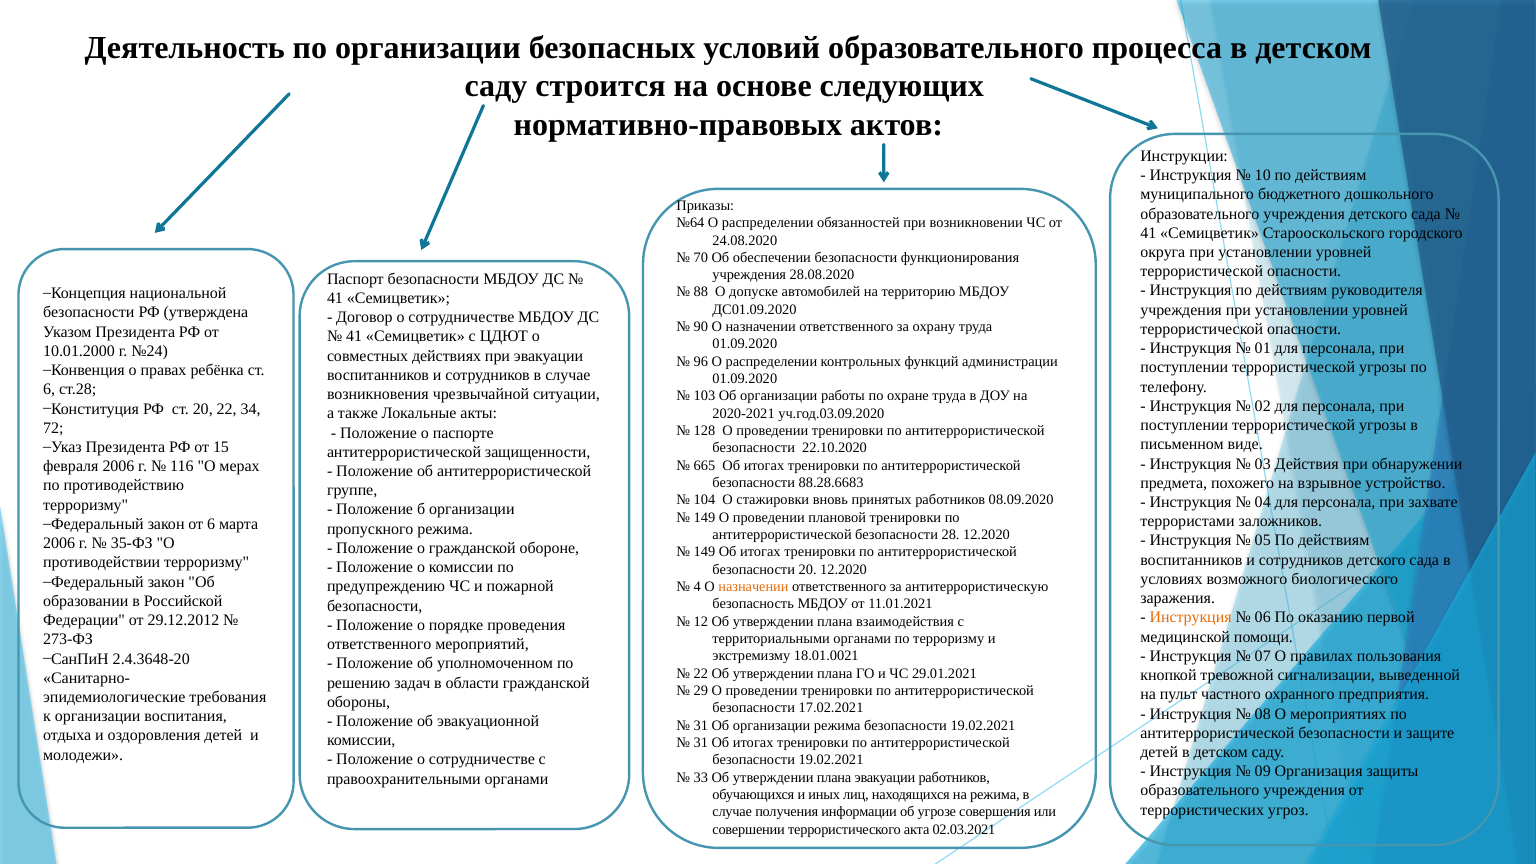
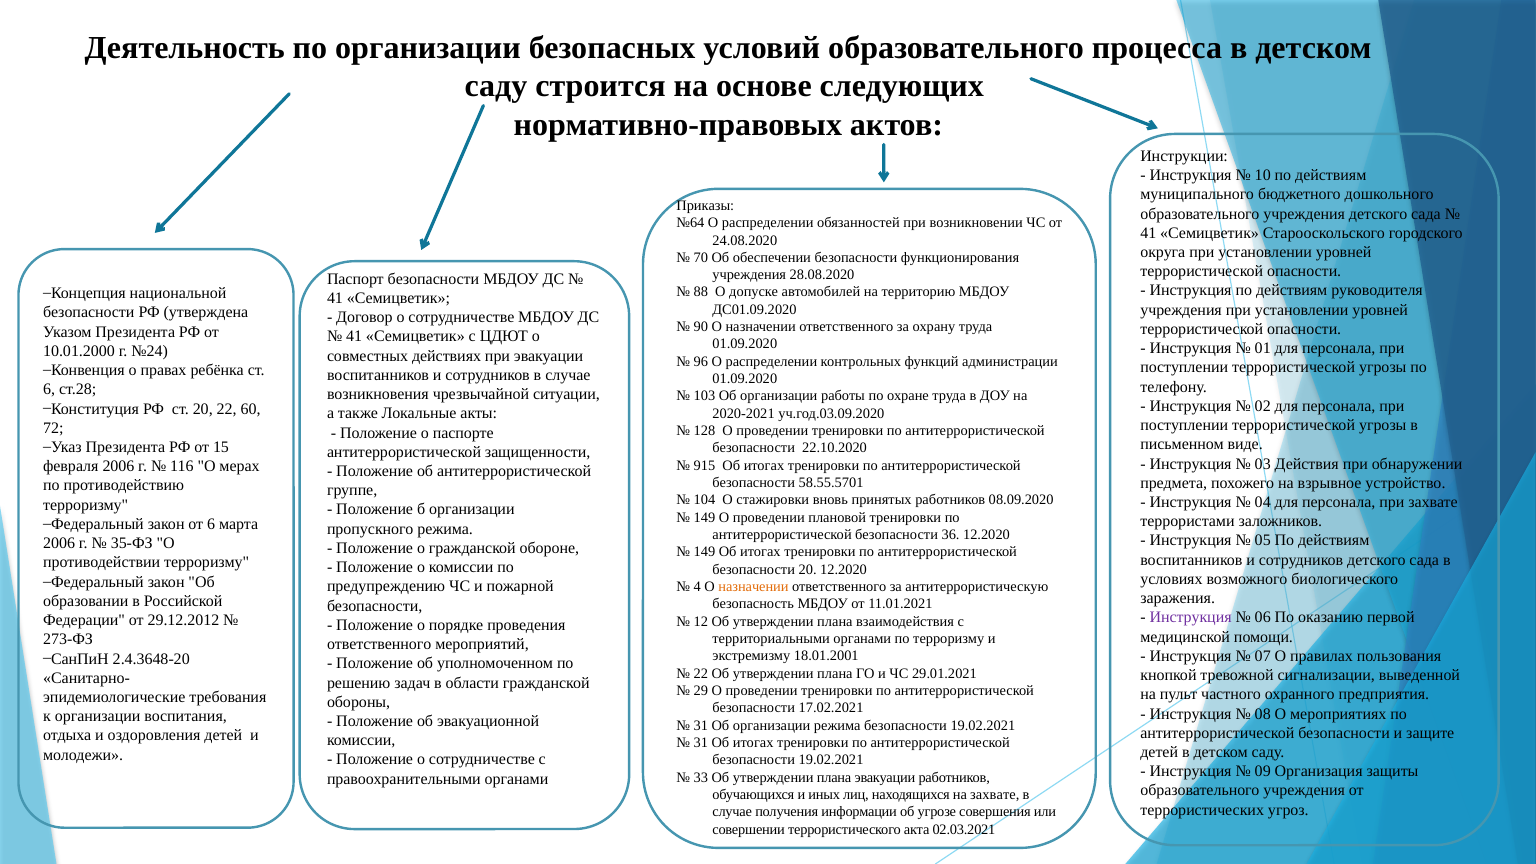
34: 34 -> 60 (251, 409)
665: 665 -> 915 (705, 465)
88.28.6683: 88.28.6683 -> 58.55.5701 (831, 483)
28: 28 -> 36 (951, 535)
Инструкция colour: orange -> purple (1191, 618)
18.01.0021: 18.01.0021 -> 18.01.2001 (826, 656)
на режима: режима -> захвате (995, 795)
